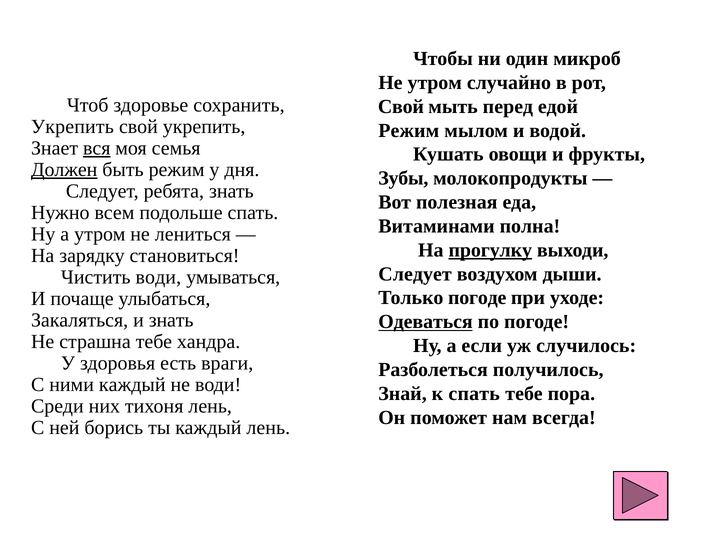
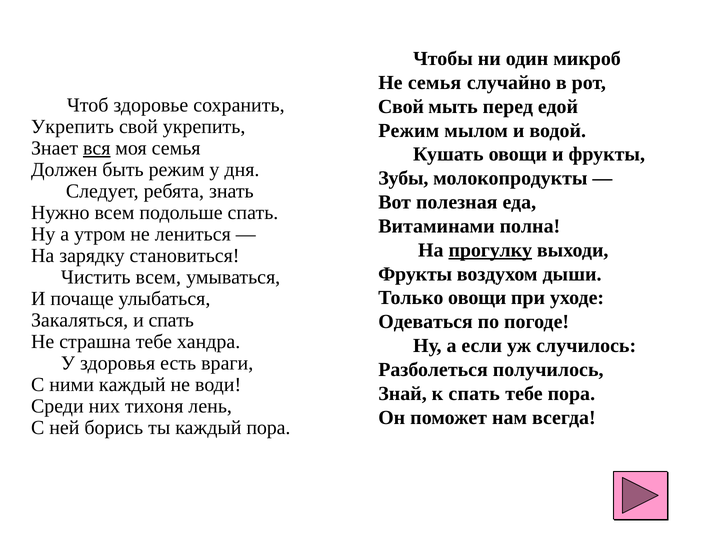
Не утром: утром -> семья (435, 83)
Должен underline: present -> none (64, 170)
Следует: Следует -> Фрукты (415, 274)
Чистить води: води -> всем (158, 277)
Только погоде: погоде -> овощи (477, 298)
и знать: знать -> спать (171, 320)
Одеваться underline: present -> none (426, 322)
каждый лень: лень -> пора (268, 428)
